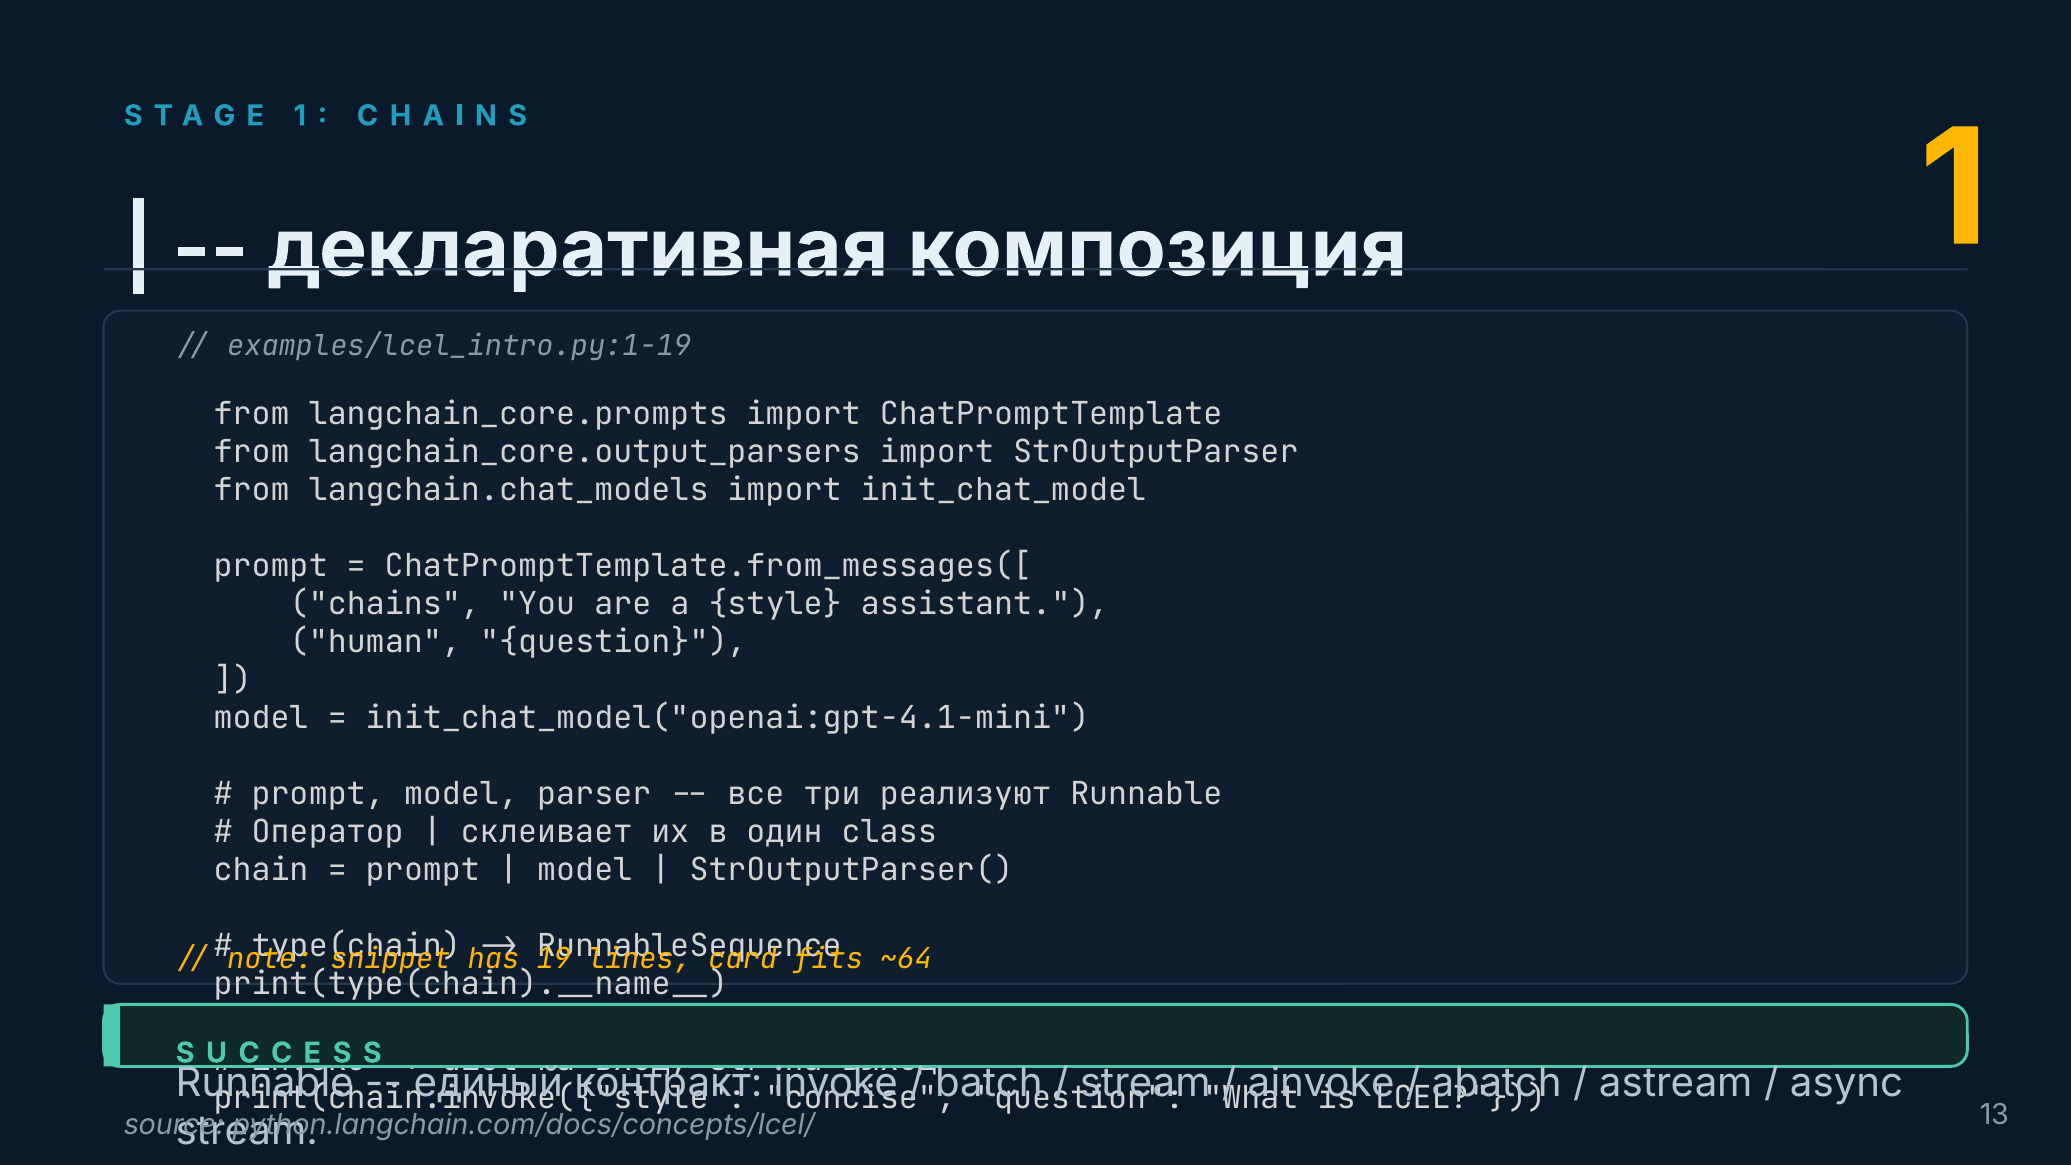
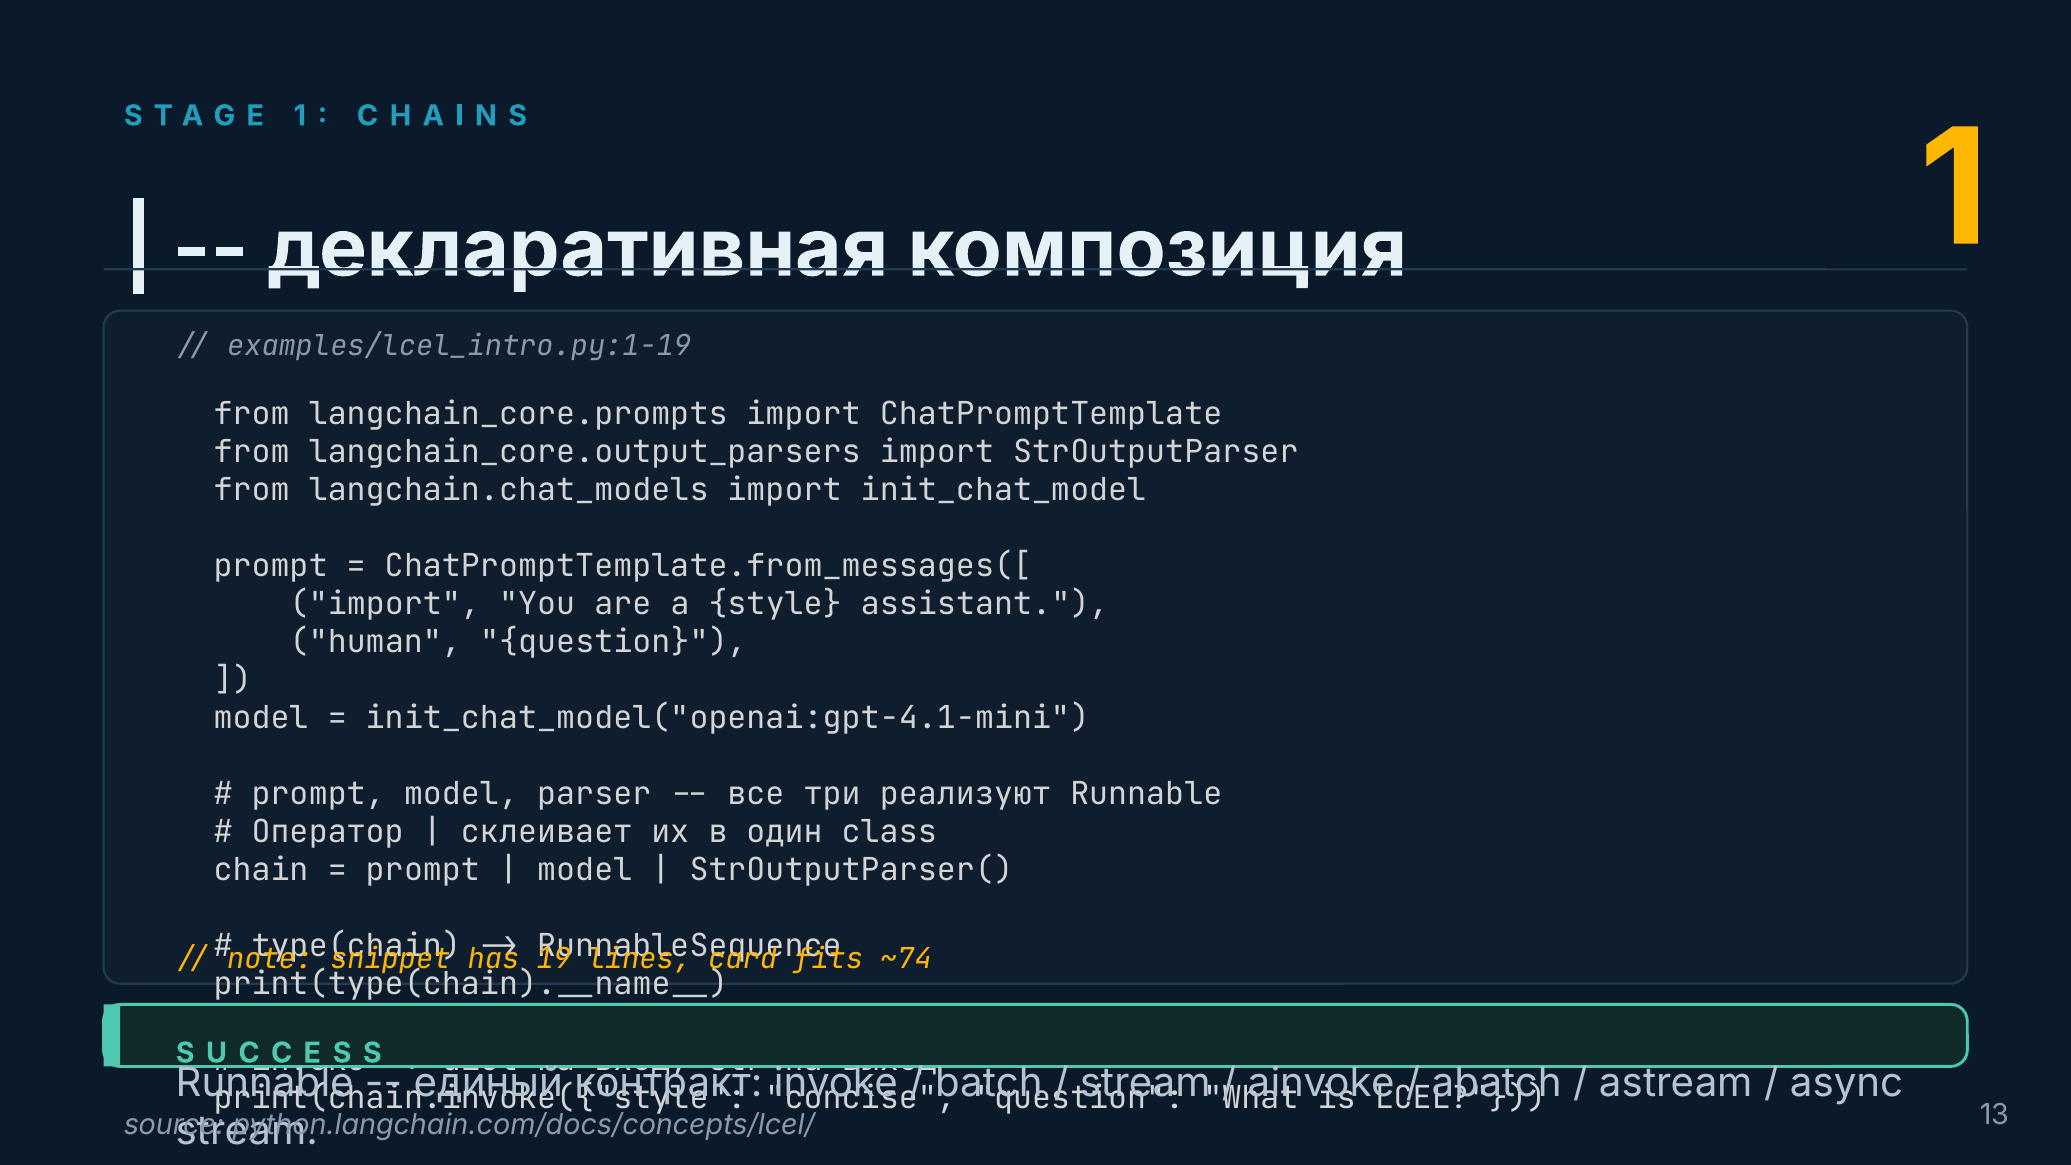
chains: chains -> import (385, 605)
~64: ~64 -> ~74 (906, 959)
